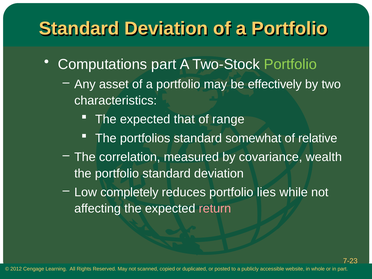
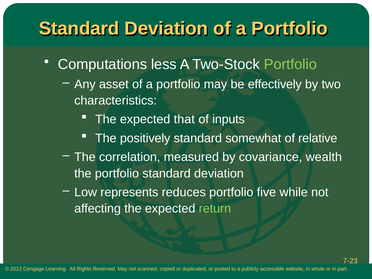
Computations part: part -> less (164, 64)
range: range -> inputs (229, 119)
portfolios: portfolios -> positively (145, 138)
completely: completely -> represents (129, 192)
lies: lies -> five (266, 192)
return colour: pink -> light green (215, 209)
